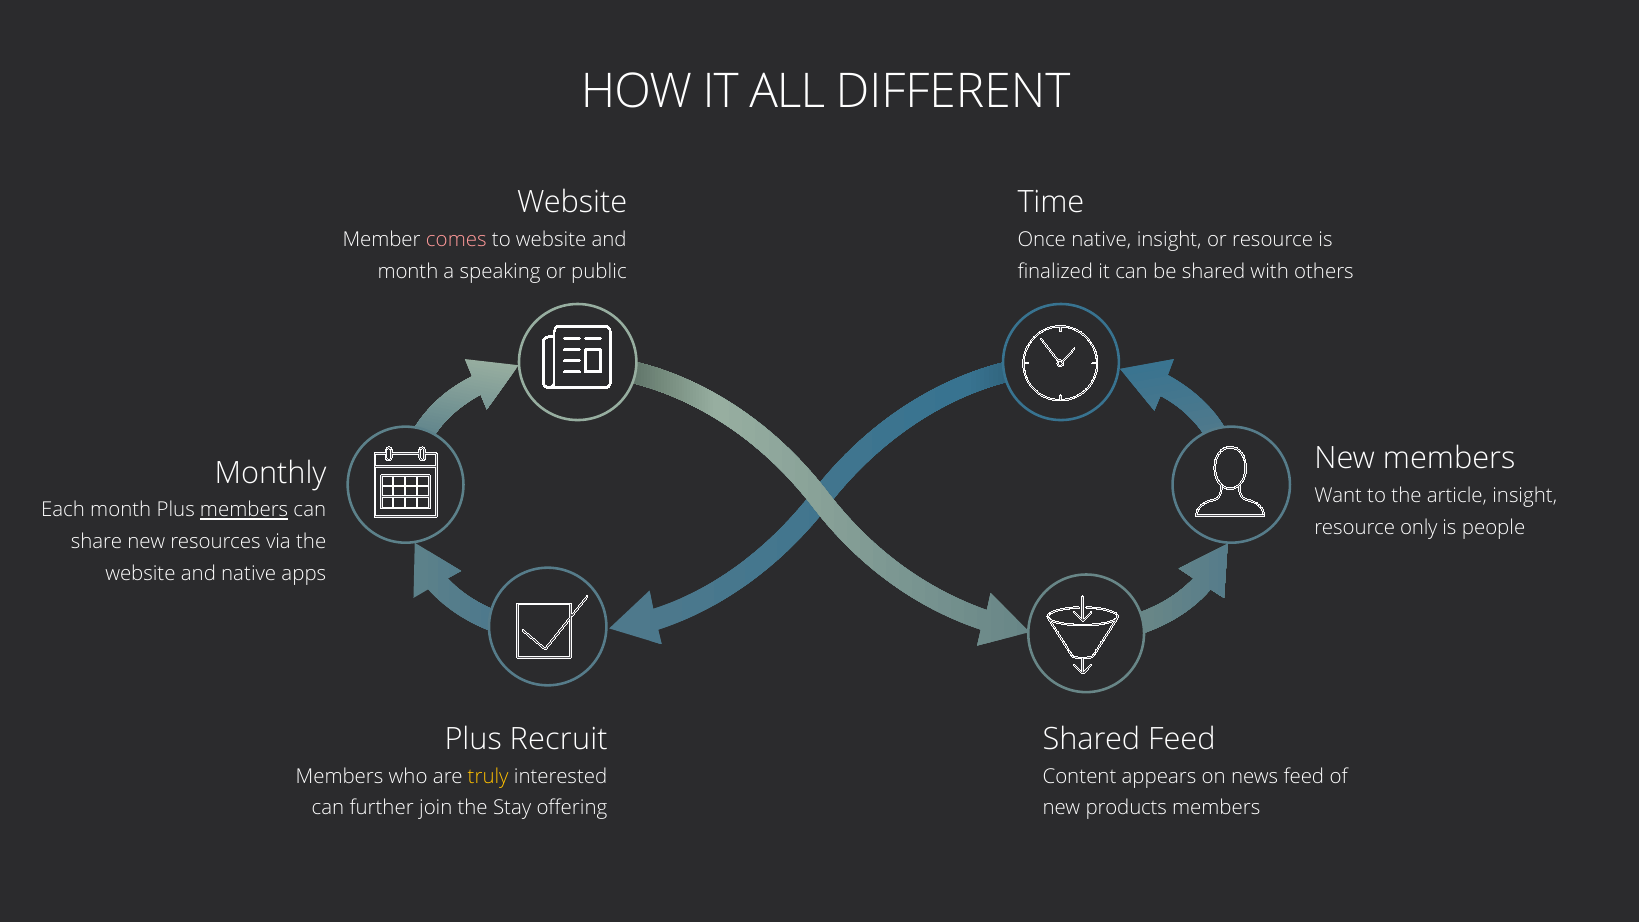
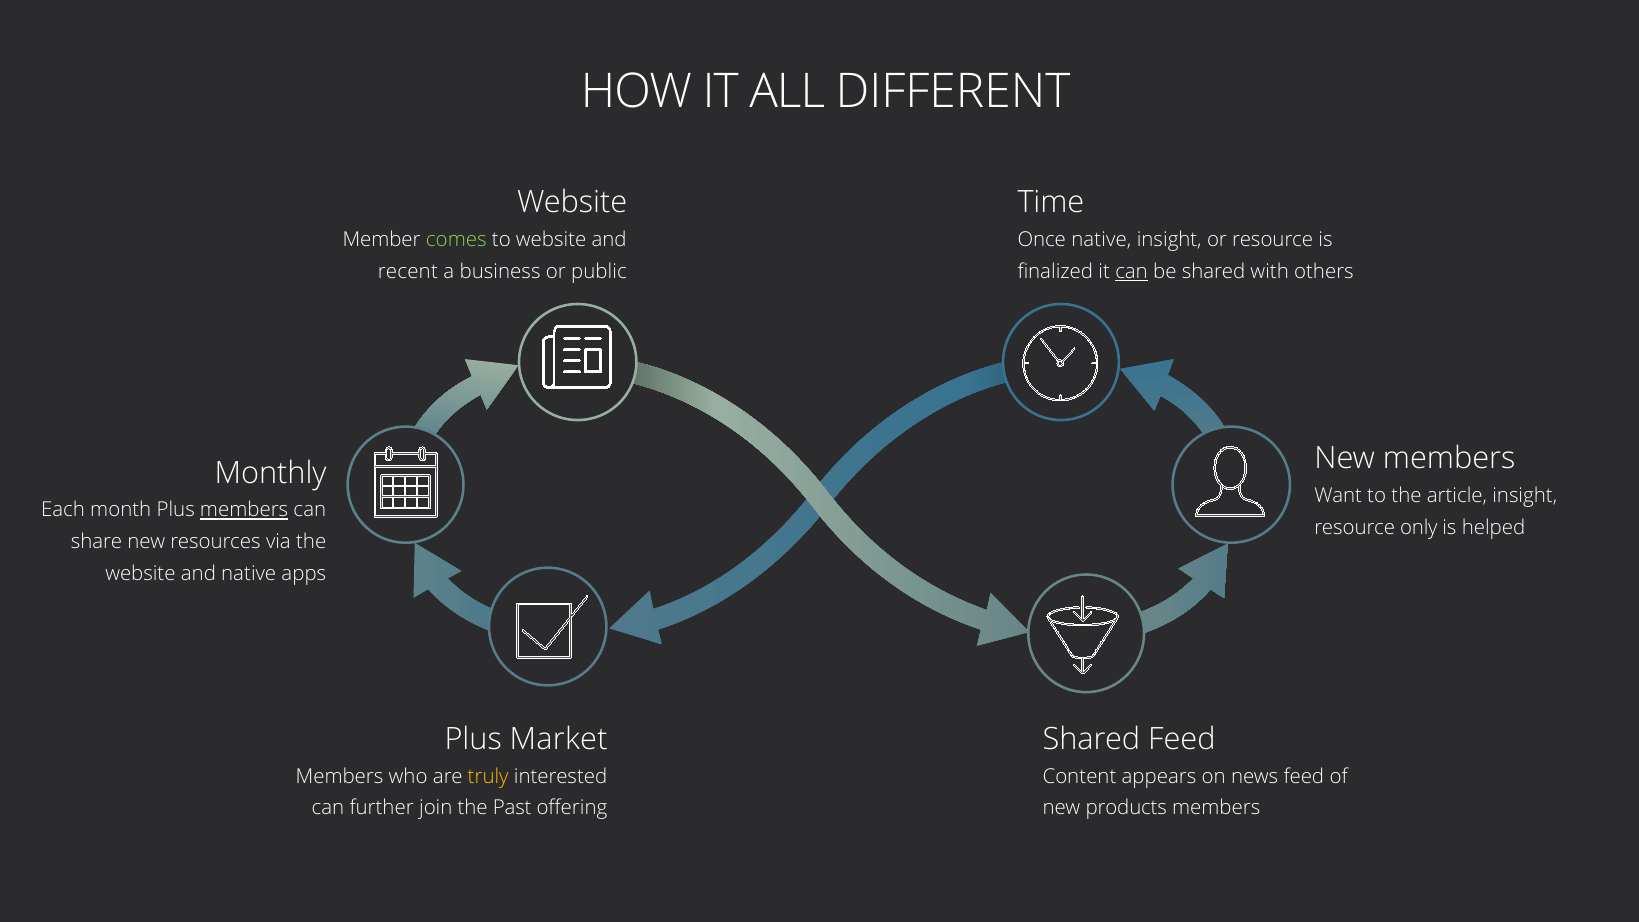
comes colour: pink -> light green (456, 239)
month: month -> recent (408, 271)
speaking: speaking -> business (500, 271)
can underline: none -> present (1132, 271)
people: people -> helped (1494, 528)
Recruit: Recruit -> Market (559, 739)
Stay: Stay -> Past (512, 808)
